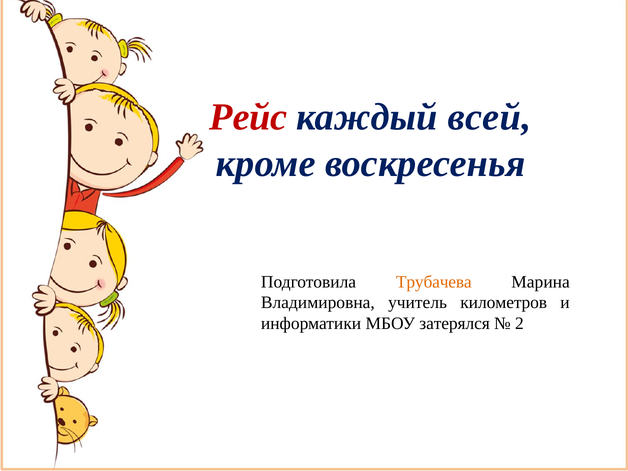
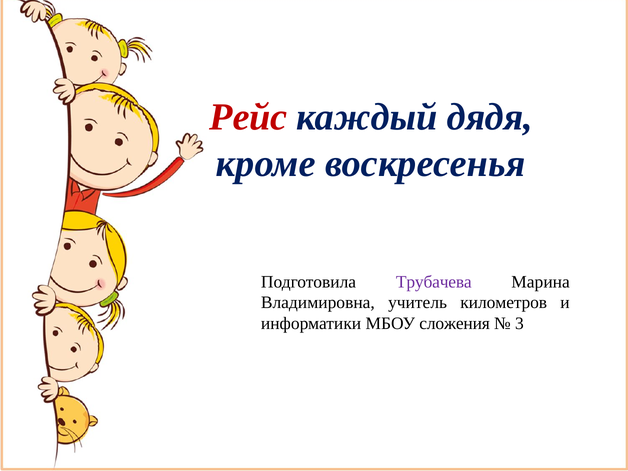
всей: всей -> дядя (490, 117)
Трубачева colour: orange -> purple (434, 282)
затерялся: затерялся -> сложения (455, 324)
2: 2 -> 3 (519, 324)
